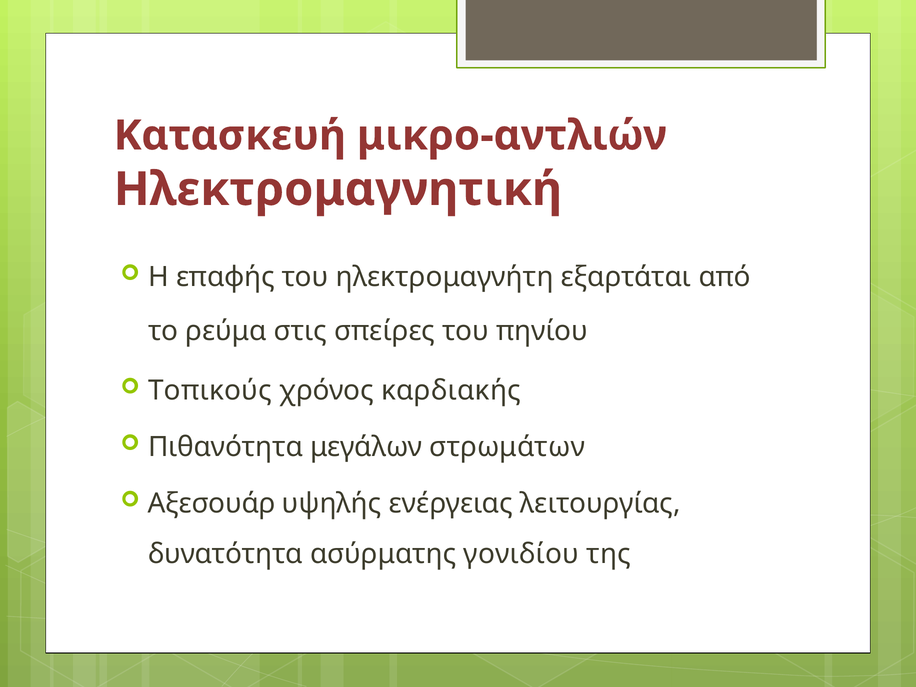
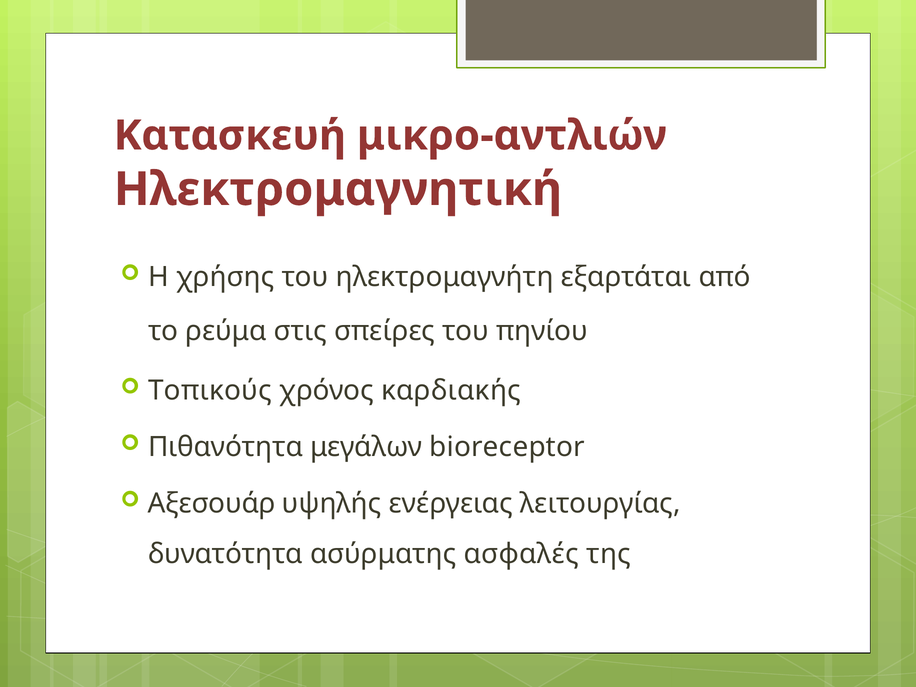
επαφής: επαφής -> χρήσης (225, 277)
στρωμάτων: στρωμάτων -> bioreceptor (507, 447)
γονιδίου: γονιδίου -> ασφαλές (521, 554)
